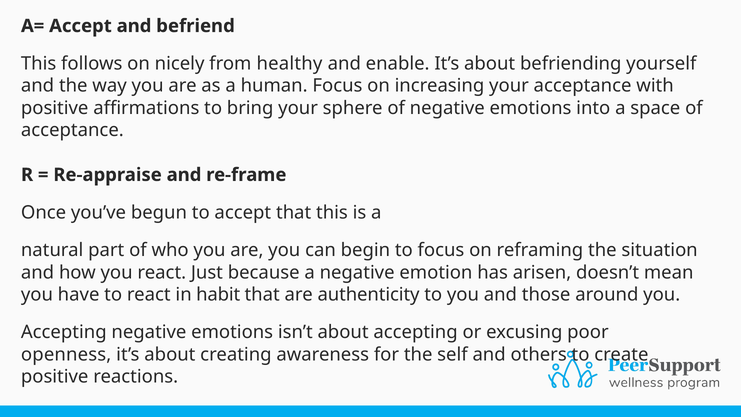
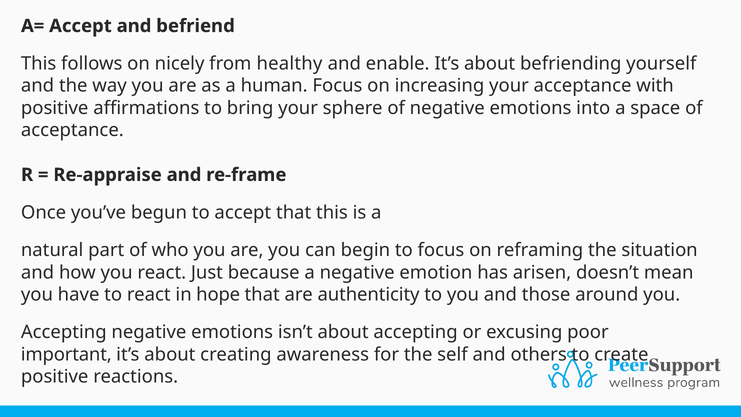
habit: habit -> hope (218, 295)
openness: openness -> important (66, 354)
